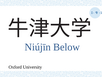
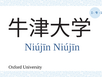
Niújīn Below: Below -> Niújīn (66, 47)
